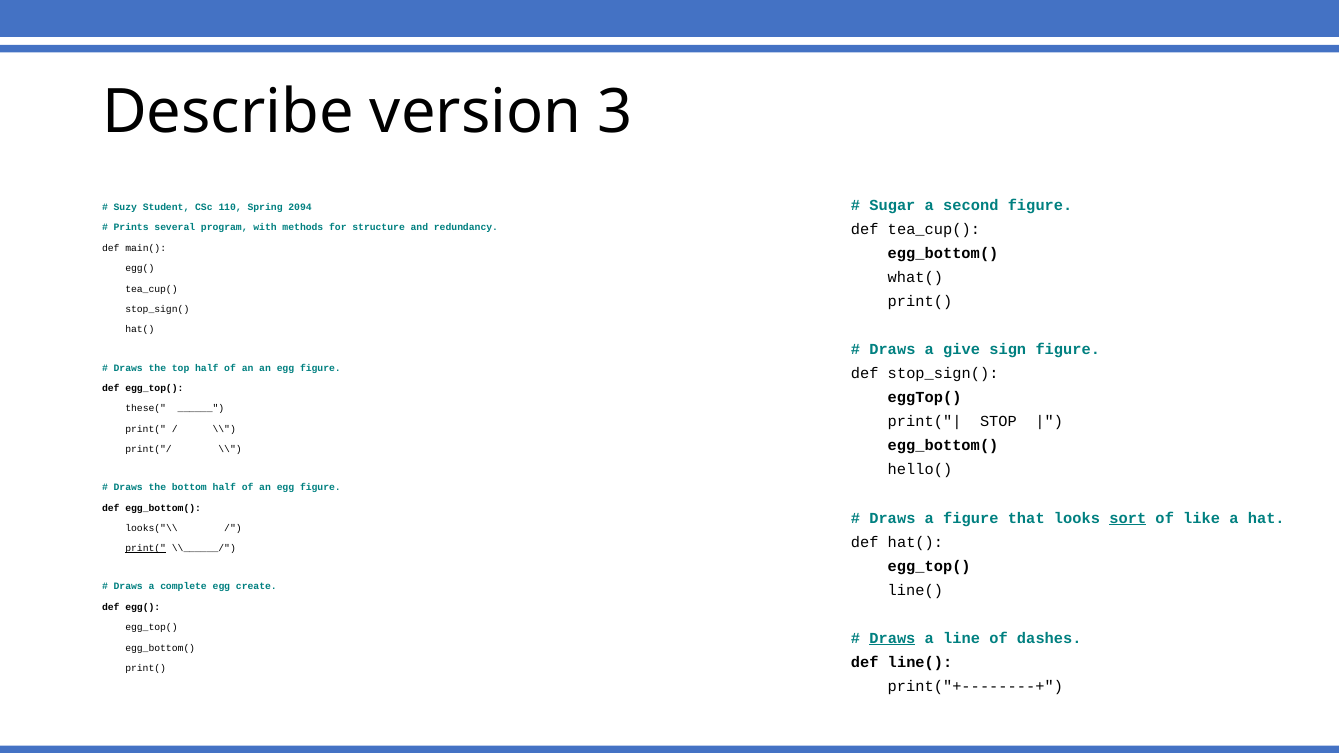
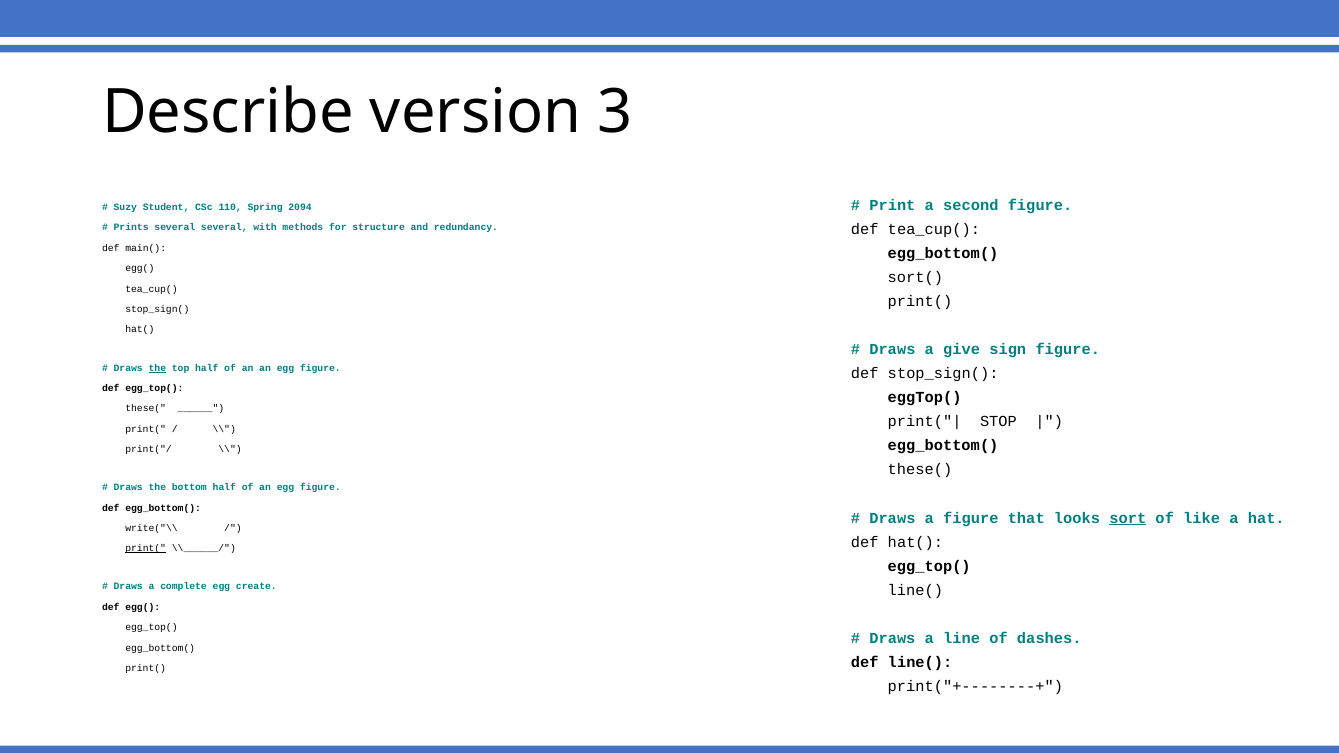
Sugar: Sugar -> Print (892, 205)
several program: program -> several (224, 228)
what(: what( -> sort( (915, 277)
the underline: none -> present (157, 368)
hello(: hello( -> these( (920, 470)
looks("\\: looks("\\ -> write("\\ (152, 528)
Draws underline: present -> none (892, 638)
